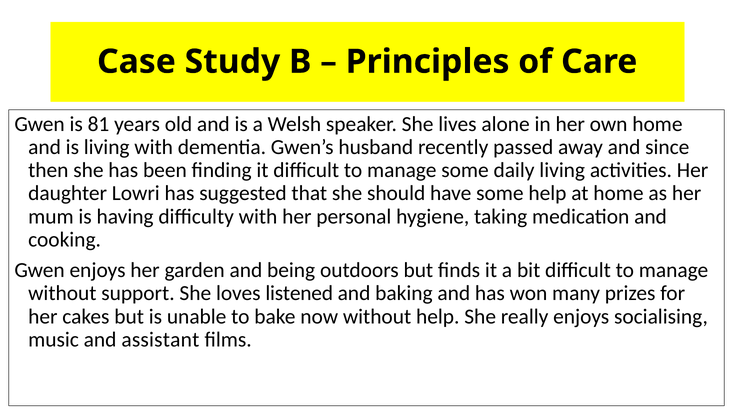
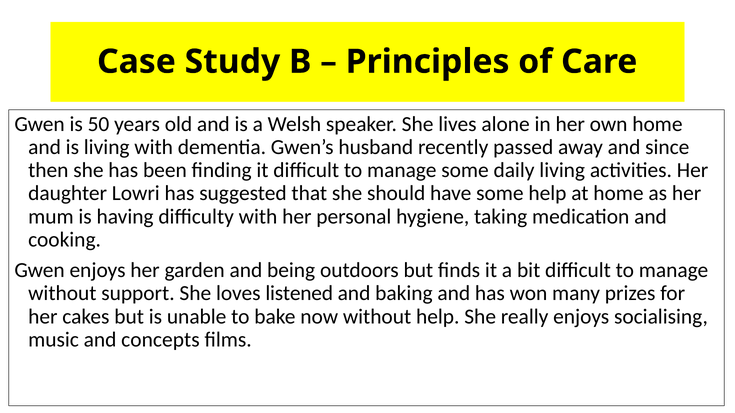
81: 81 -> 50 (98, 124)
assistant: assistant -> concepts (160, 340)
